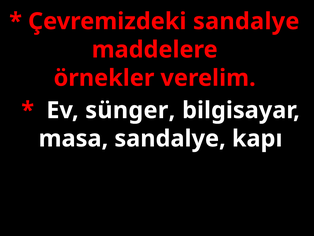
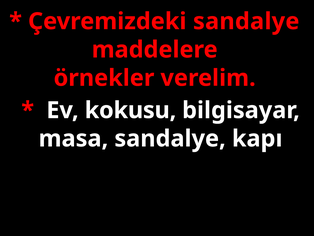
sünger: sünger -> kokusu (130, 110)
